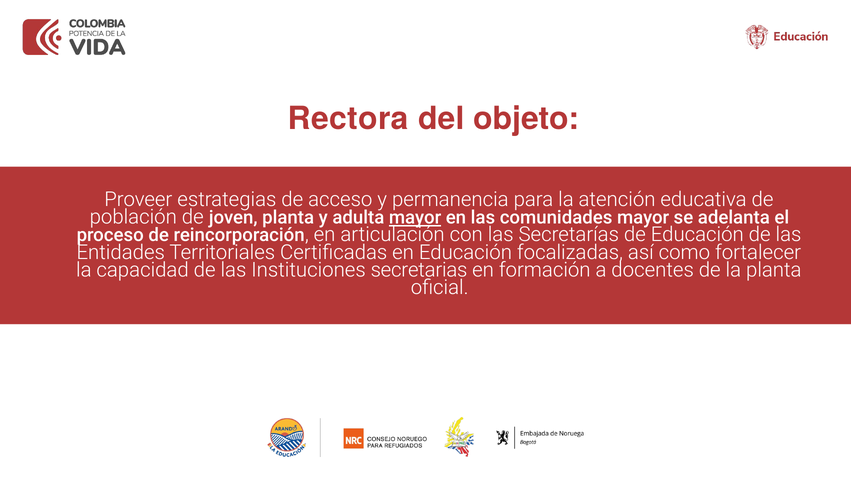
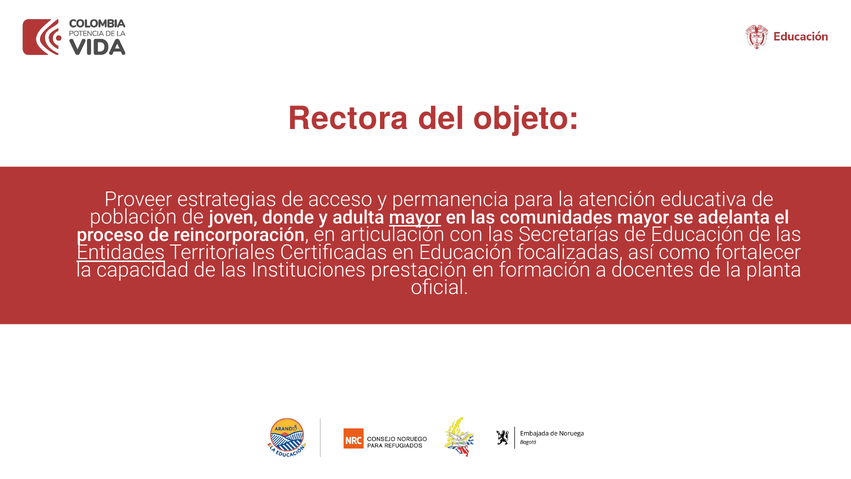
joven planta: planta -> donde (288, 218)
Entidades underline: none -> present (121, 252)
secretarias: secretarias -> prestación (419, 270)
